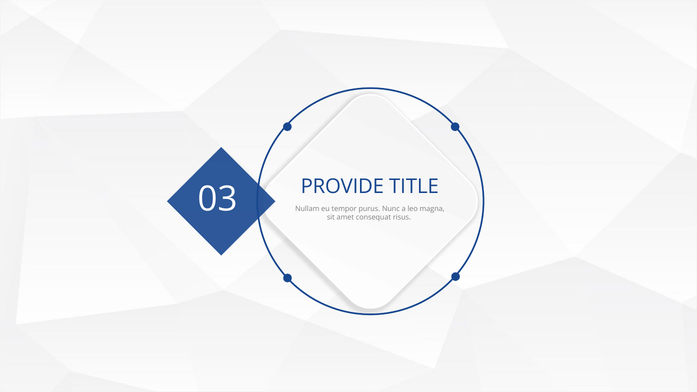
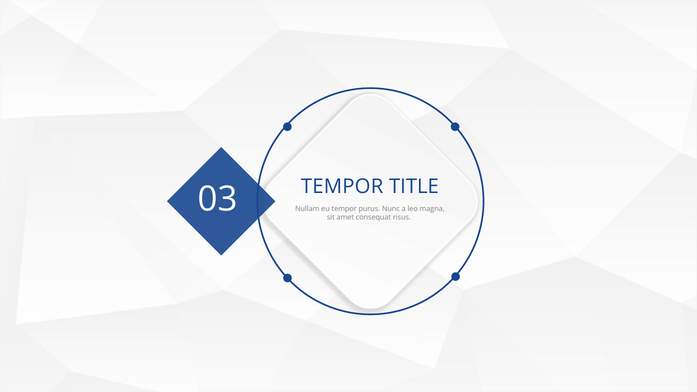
PROVIDE: PROVIDE -> TEMPOR (342, 187)
